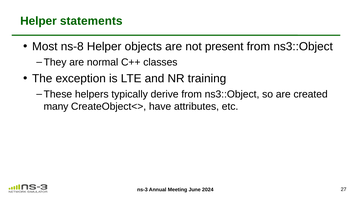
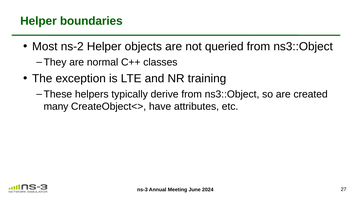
statements: statements -> boundaries (91, 21)
ns-8: ns-8 -> ns-2 (72, 47)
present: present -> queried (224, 47)
